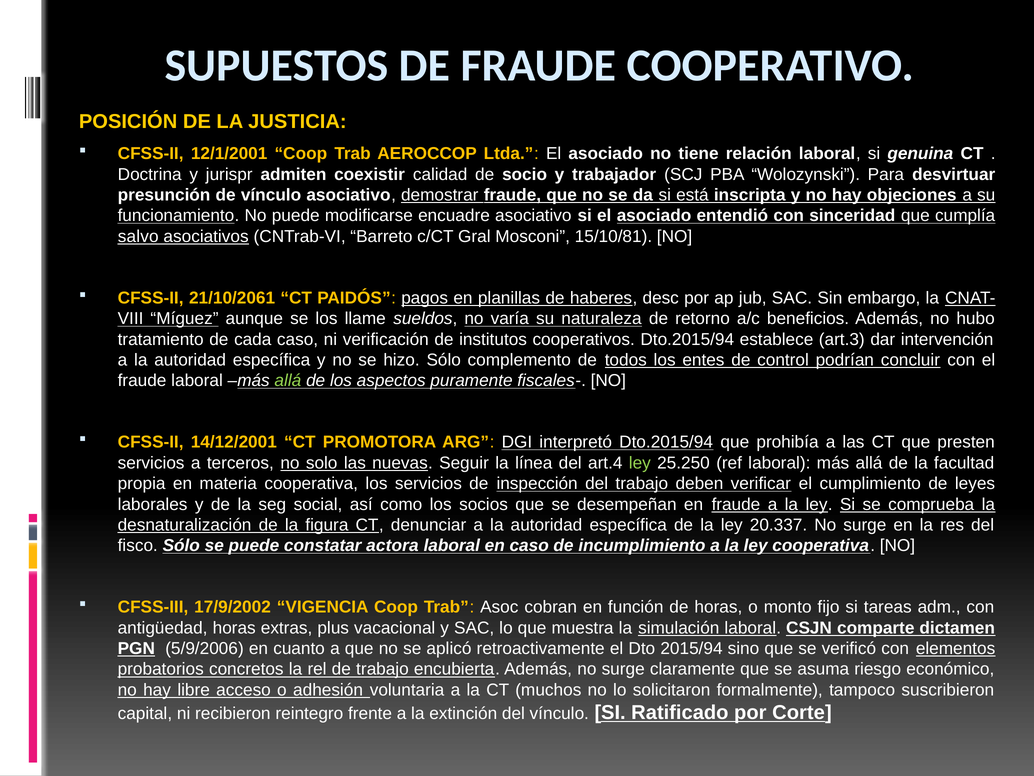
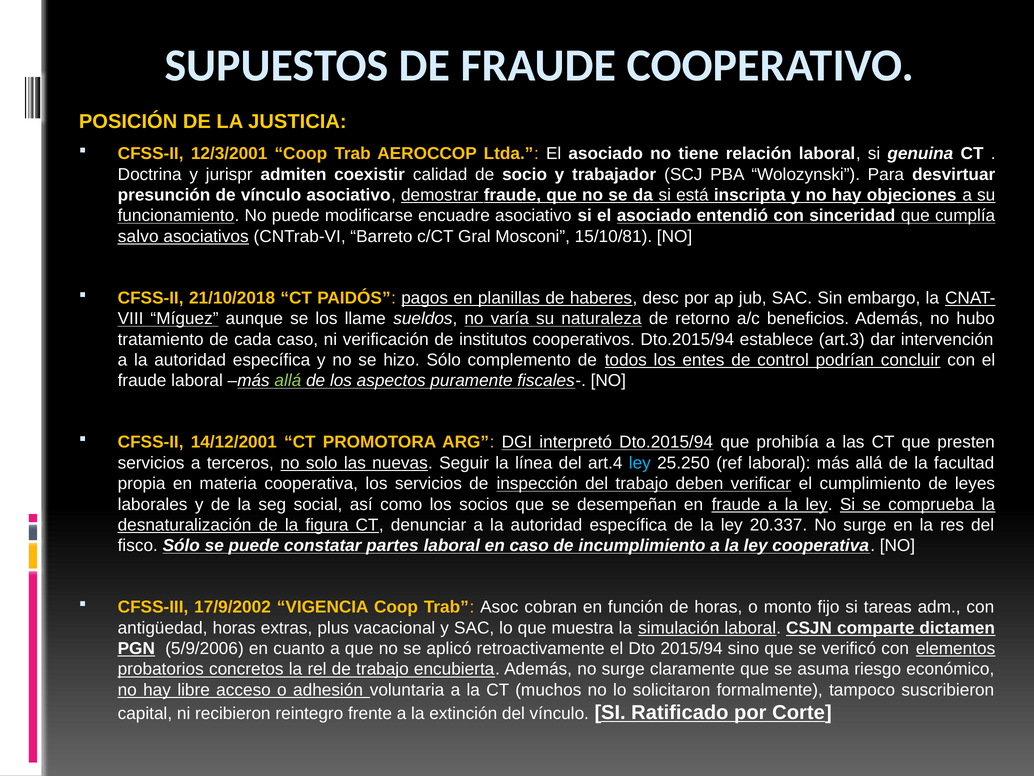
12/1/2001: 12/1/2001 -> 12/3/2001 (229, 154)
21/10/2061: 21/10/2061 -> 21/10/2018 (232, 298)
ley colour: light green -> light blue (640, 463)
actora: actora -> partes (392, 545)
